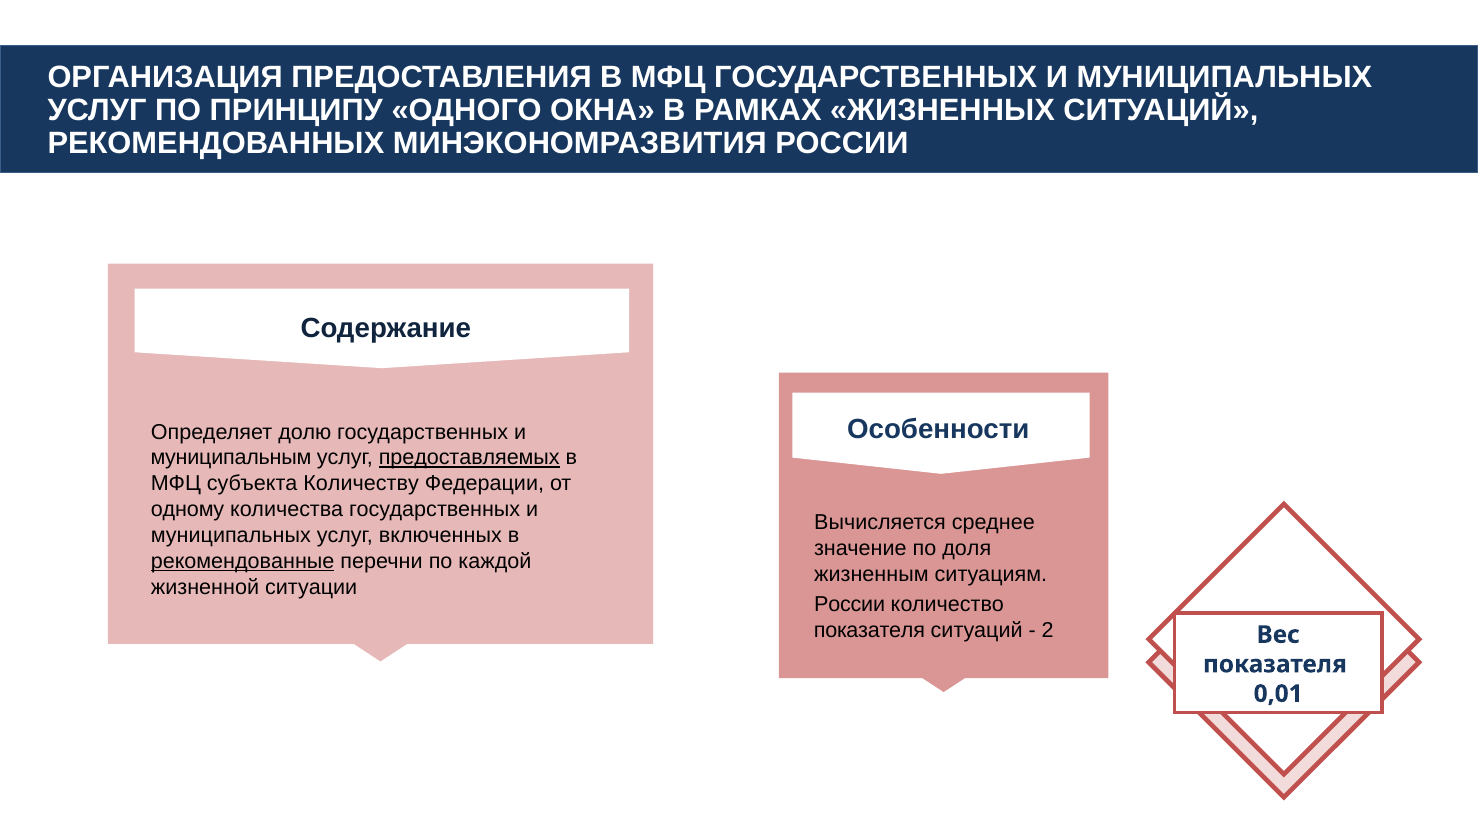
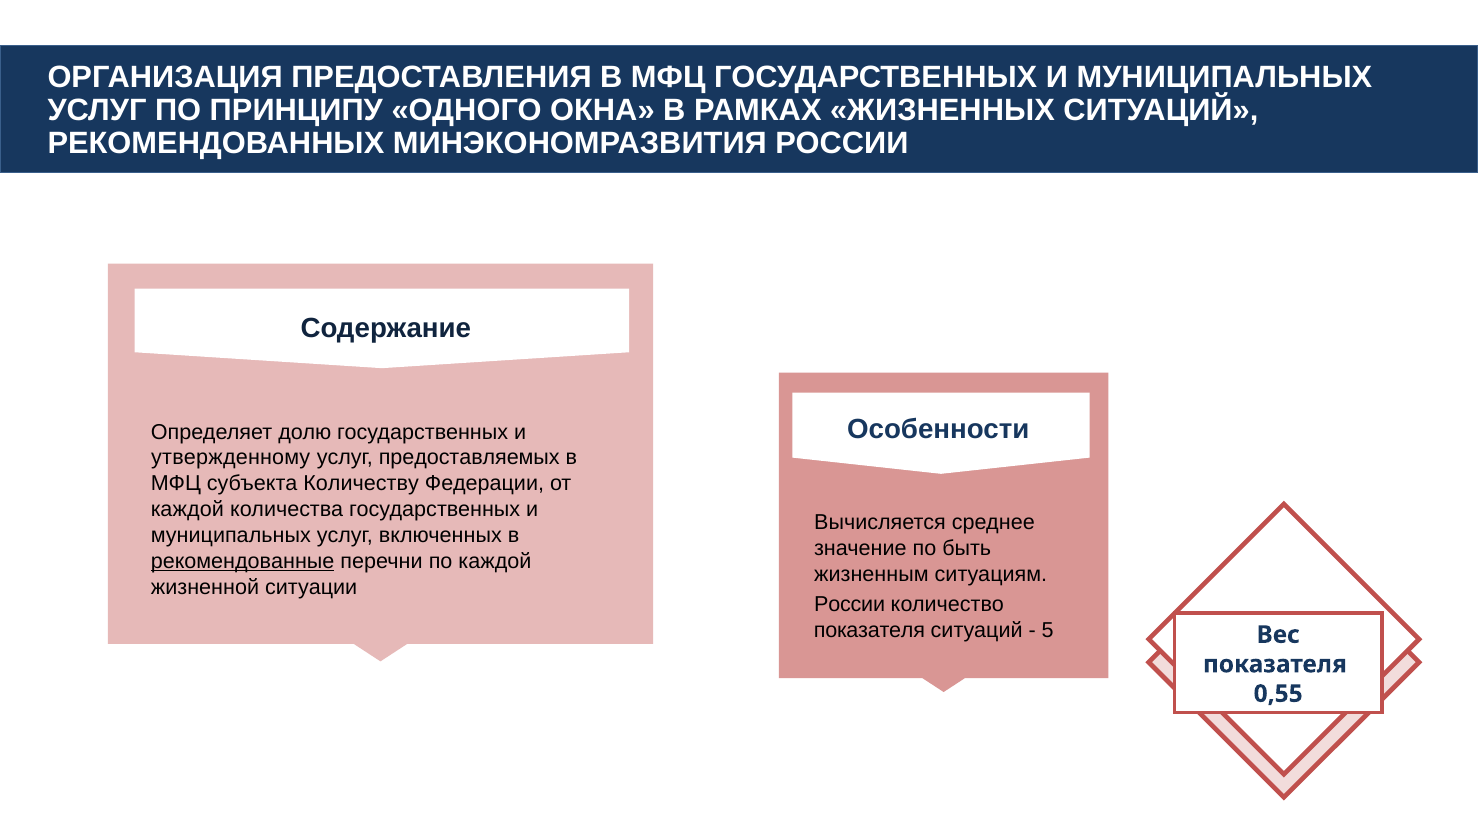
муниципальным: муниципальным -> утвержденному (231, 458)
предоставляемых underline: present -> none (469, 458)
одному: одному -> каждой (187, 510)
доля: доля -> быть (967, 549)
2: 2 -> 5 (1048, 631)
0,01: 0,01 -> 0,55 (1278, 694)
